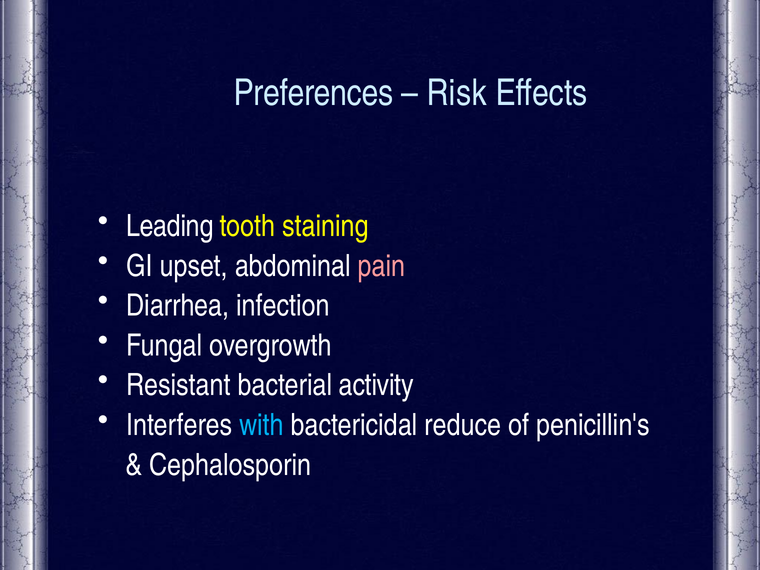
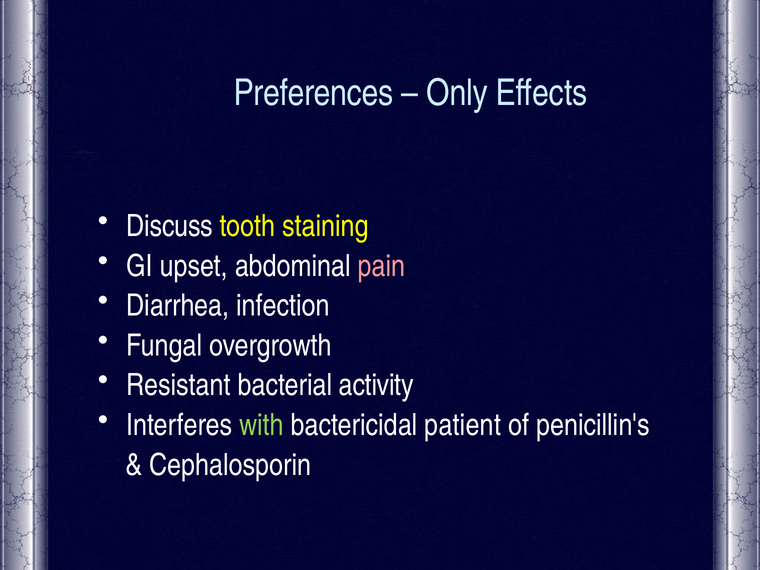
Risk: Risk -> Only (457, 93)
Leading: Leading -> Discuss (170, 226)
with colour: light blue -> light green (262, 425)
reduce: reduce -> patient (463, 425)
